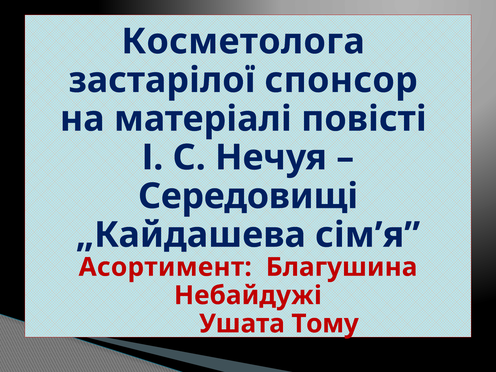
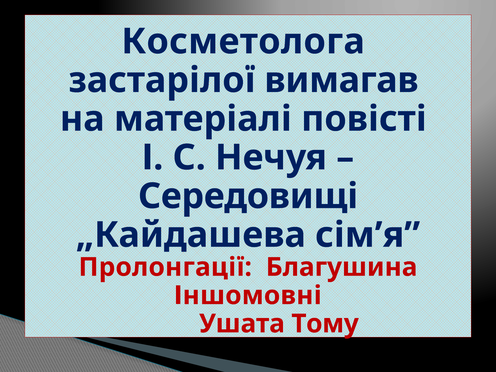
спонсор: спонсор -> вимагав (341, 80)
Асортимент: Асортимент -> Пролонгації (165, 267)
Небайдужі: Небайдужі -> Іншомовні (248, 295)
